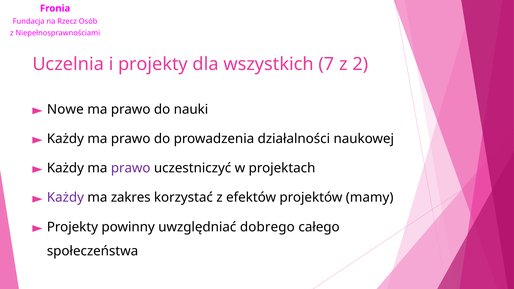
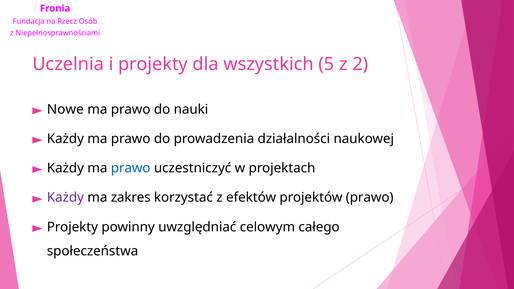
7: 7 -> 5 (326, 64)
prawo colour: purple -> blue (131, 168)
projektów mamy: mamy -> prawo (370, 198)
dobrego: dobrego -> celowym (267, 227)
